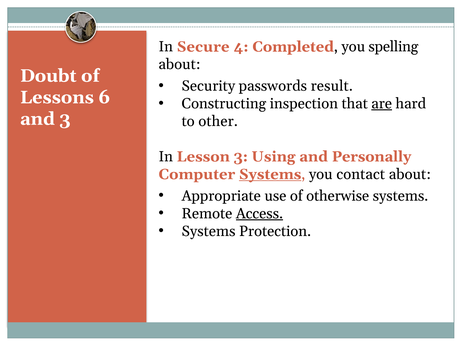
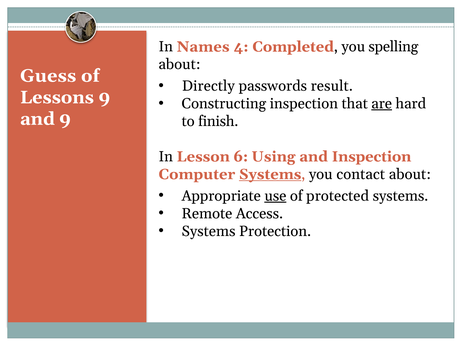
Secure: Secure -> Names (203, 47)
Doubt: Doubt -> Guess (48, 76)
Security: Security -> Directly (208, 86)
Lessons 6: 6 -> 9 (104, 97)
and 3: 3 -> 9 (65, 119)
other: other -> finish (218, 121)
Lesson 3: 3 -> 6 (241, 157)
and Personally: Personally -> Inspection (372, 157)
use underline: none -> present (275, 196)
otherwise: otherwise -> protected (338, 196)
Access underline: present -> none (259, 214)
